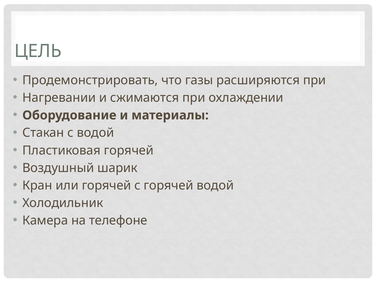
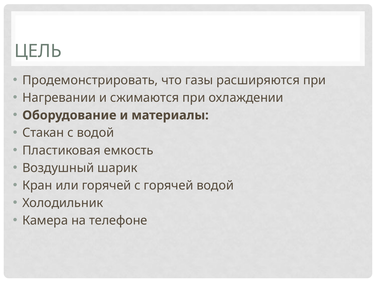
Пластиковая горячей: горячей -> емкость (129, 150)
